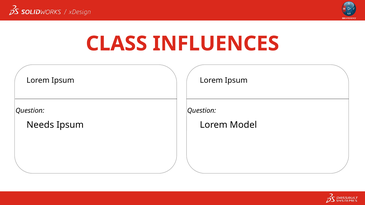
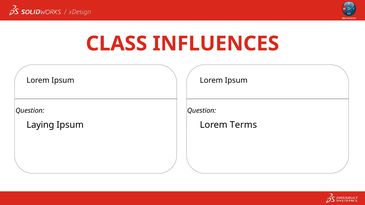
Needs: Needs -> Laying (40, 125)
Model: Model -> Terms (243, 125)
